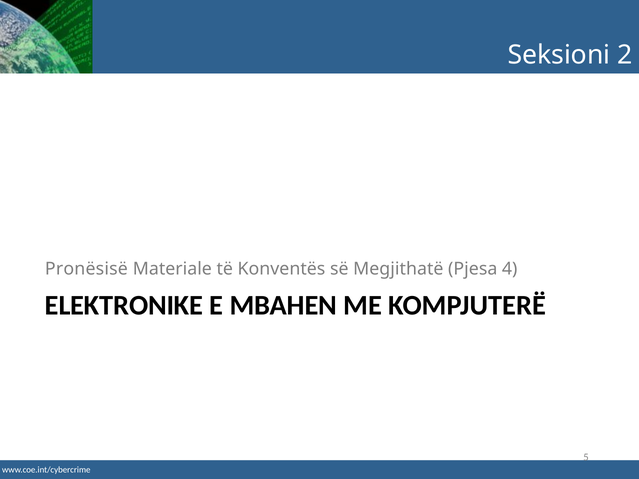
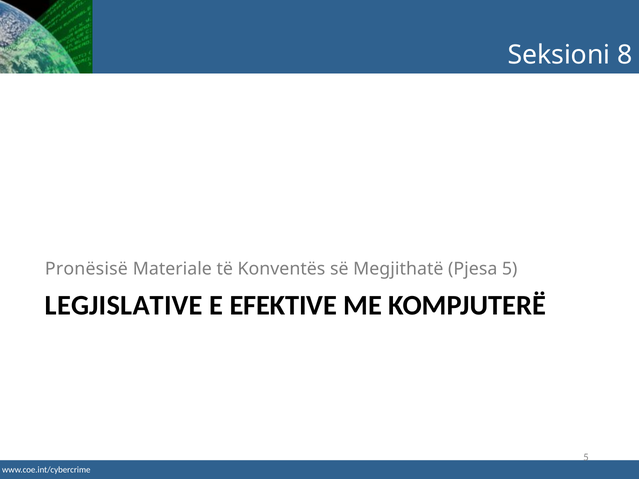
2: 2 -> 8 (625, 55)
Pjesa 4: 4 -> 5 (510, 269)
ELEKTRONIKE: ELEKTRONIKE -> LEGJISLATIVE (124, 305)
MBAHEN: MBAHEN -> EFEKTIVE (283, 305)
